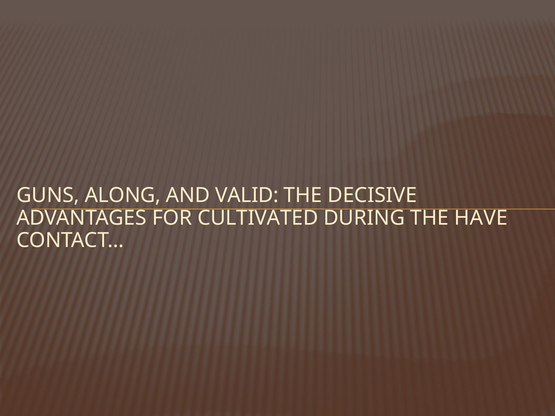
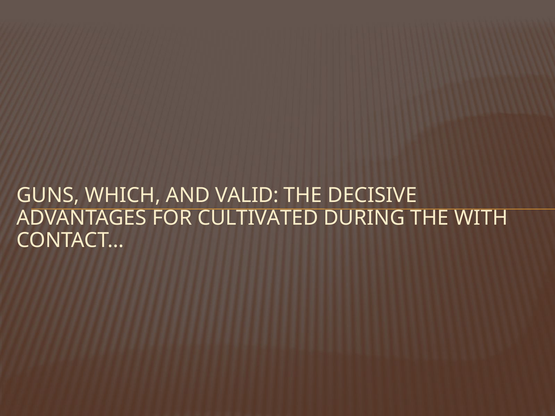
ALONG: ALONG -> WHICH (123, 196)
HAVE: HAVE -> WITH (481, 218)
